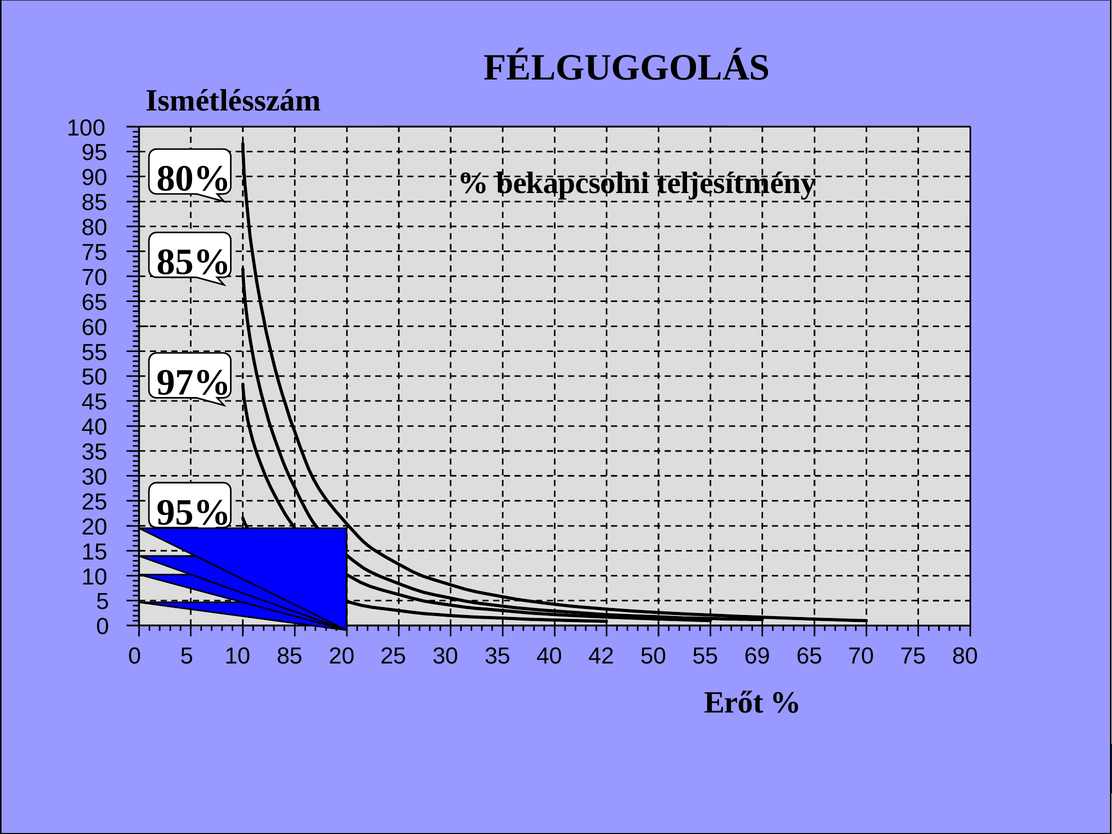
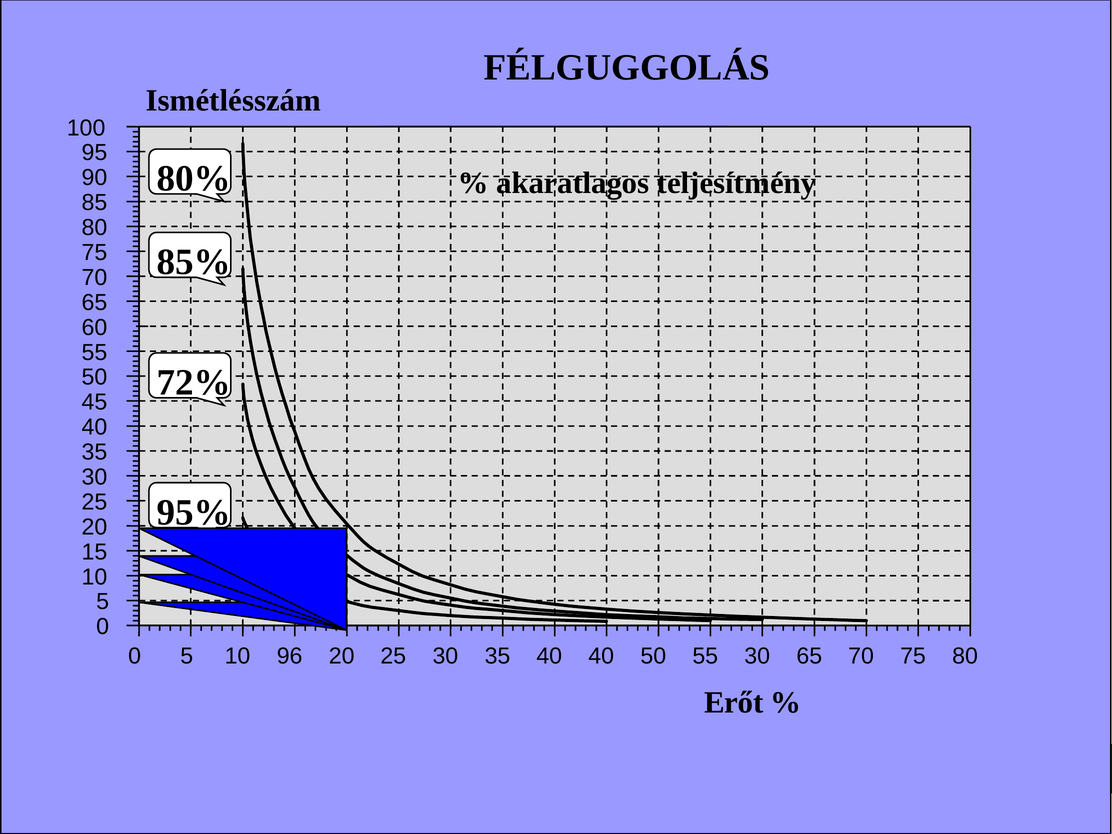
bekapcsolni: bekapcsolni -> akaratlagos (573, 183)
97%: 97% -> 72% (194, 383)
10 85: 85 -> 96 (290, 656)
40 42: 42 -> 40 (601, 656)
55 69: 69 -> 30 (757, 656)
